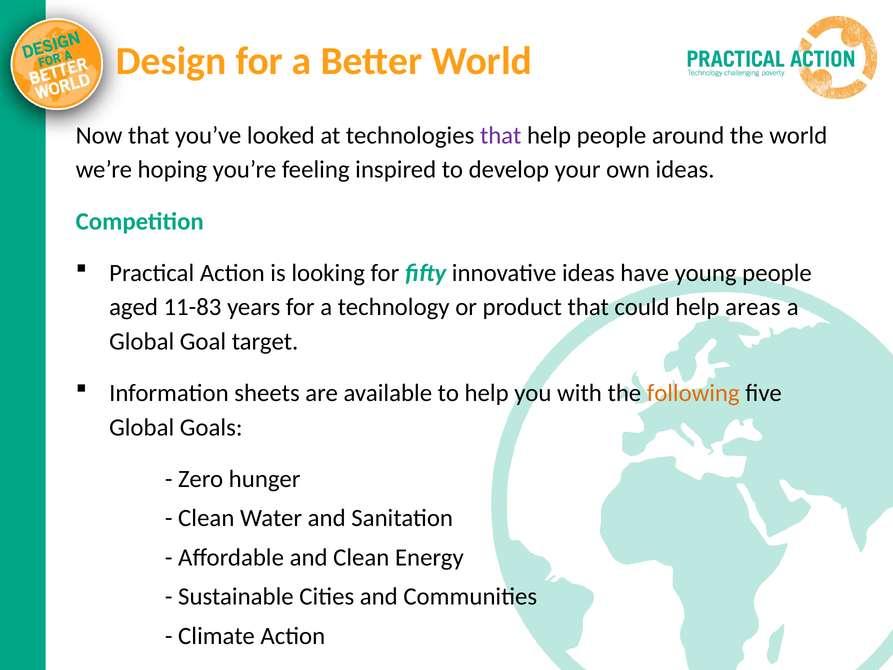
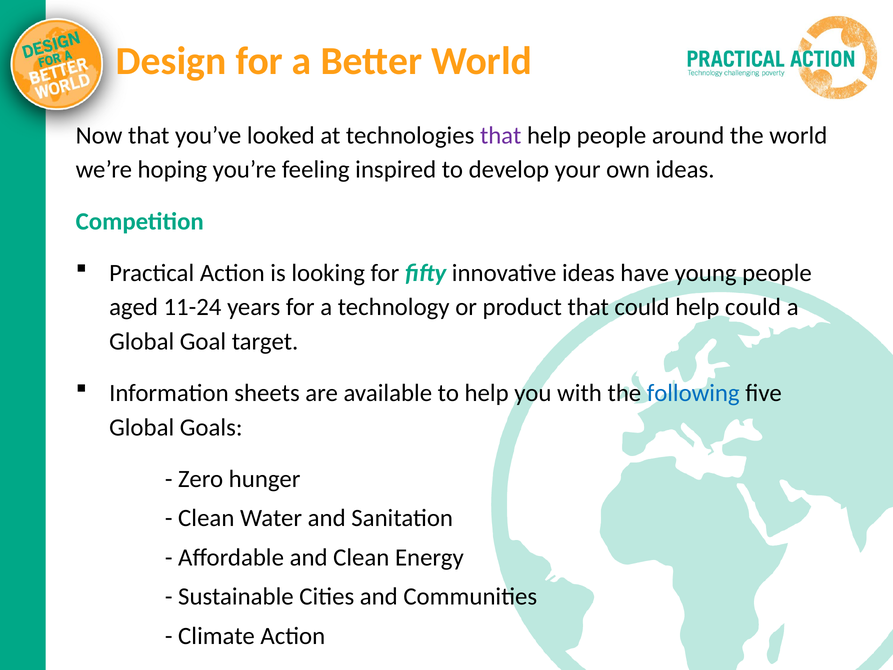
11-83: 11-83 -> 11-24 (192, 307)
help areas: areas -> could (753, 307)
following colour: orange -> blue (693, 393)
